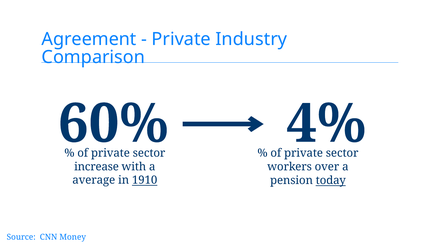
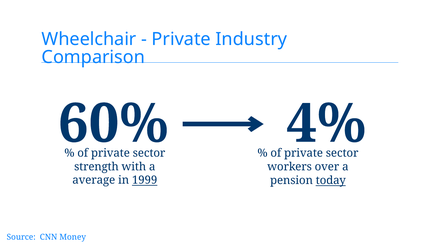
Agreement: Agreement -> Wheelchair (89, 39)
increase: increase -> strength (96, 166)
1910: 1910 -> 1999 (145, 180)
